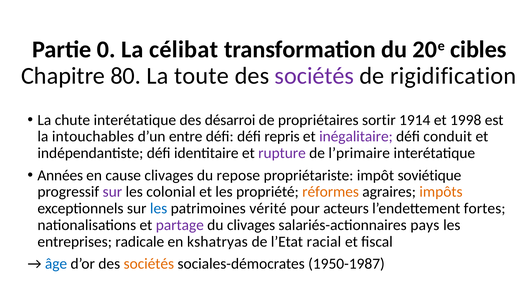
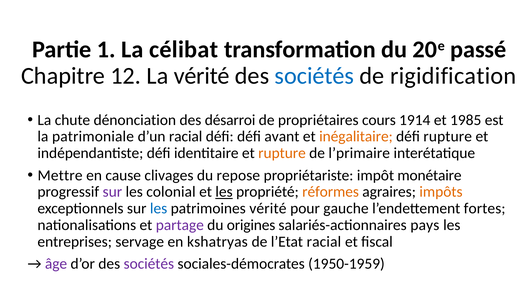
0: 0 -> 1 (106, 50)
cibles: cibles -> passé (478, 50)
80: 80 -> 12 (126, 76)
La toute: toute -> vérité (202, 76)
sociétés colour: purple -> blue (314, 76)
chute interétatique: interétatique -> dénonciation (135, 120)
sortir: sortir -> cours (379, 120)
1998: 1998 -> 1985 (466, 120)
intouchables: intouchables -> patrimoniale (93, 137)
d’un entre: entre -> racial (186, 137)
repris: repris -> avant (282, 137)
inégalitaire colour: purple -> orange (356, 137)
défi conduit: conduit -> rupture (448, 137)
rupture colour: purple -> orange (282, 153)
Années: Années -> Mettre (60, 176)
soviétique: soviétique -> monétaire (429, 176)
les underline: none -> present (224, 192)
acteurs: acteurs -> gauche (346, 209)
du clivages: clivages -> origines (251, 226)
radicale: radicale -> servage (140, 242)
âge colour: blue -> purple (56, 264)
sociétés colour: orange -> purple (149, 264)
1950-1987: 1950-1987 -> 1950-1959 (346, 264)
